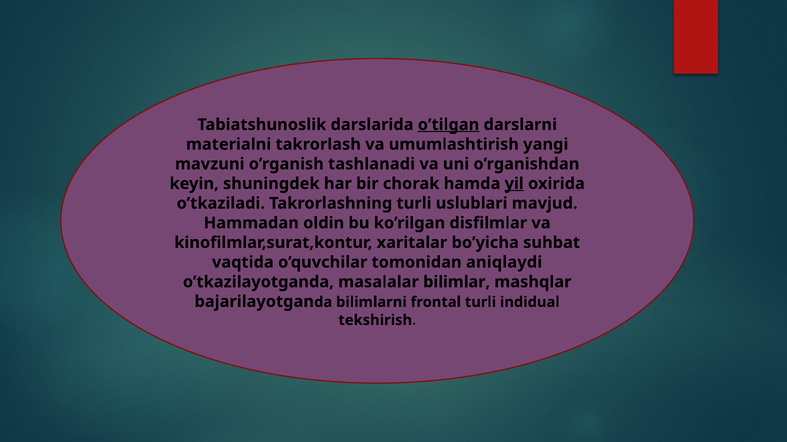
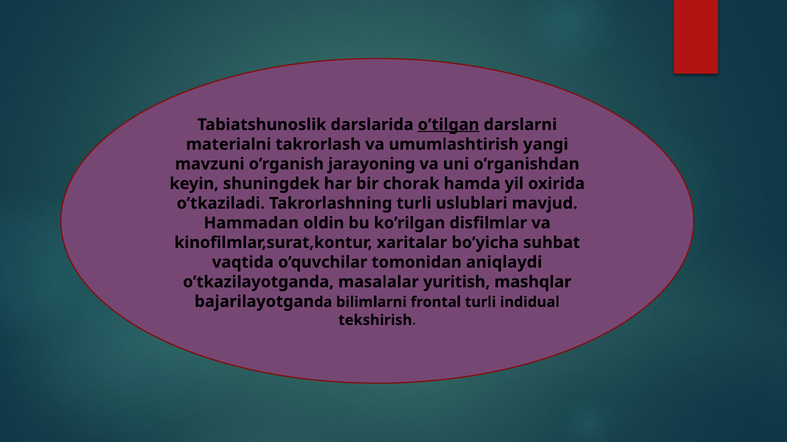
tashlanadi: tashlanadi -> jarayoning (372, 164)
yil underline: present -> none (514, 184)
bilimlar: bilimlar -> yuritish (457, 282)
